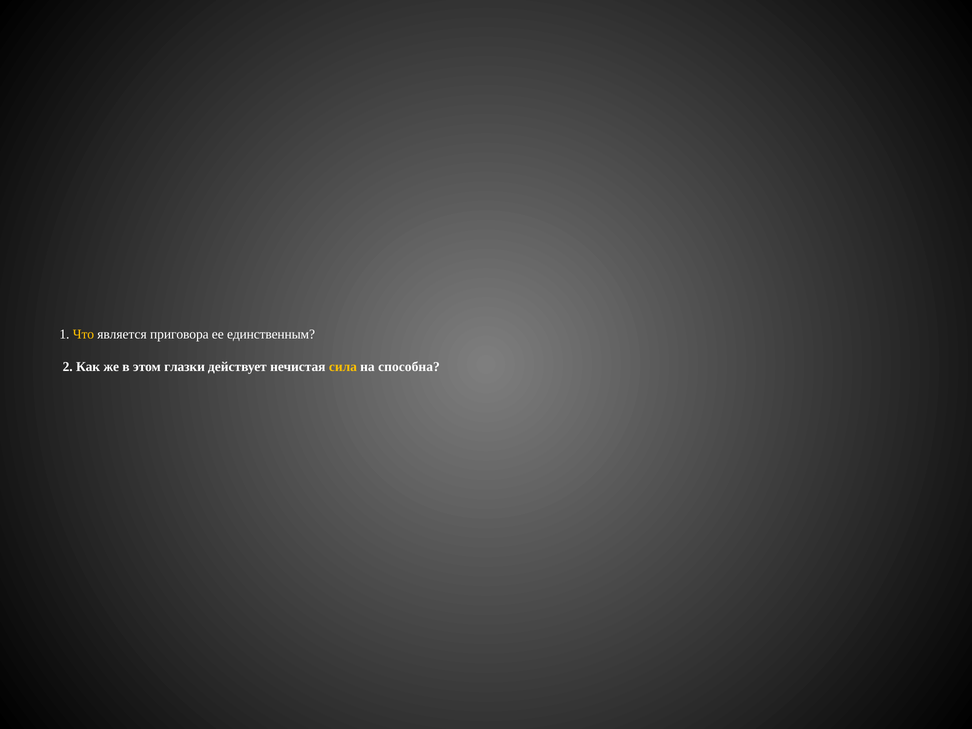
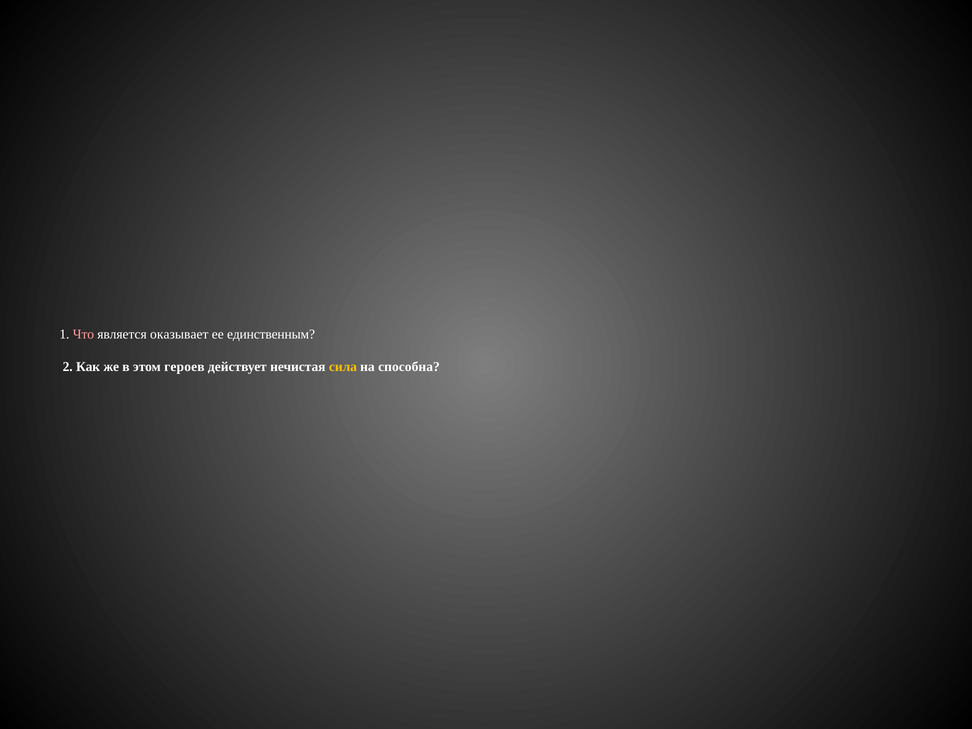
Что colour: yellow -> pink (83, 334)
приговора: приговора -> оказывает (179, 334)
глазки: глазки -> героев (184, 367)
